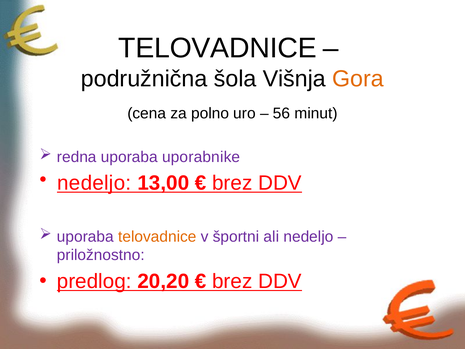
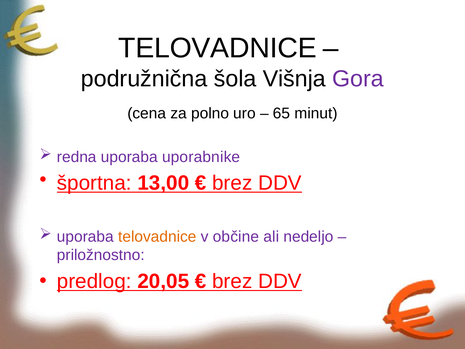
Gora colour: orange -> purple (358, 79)
56: 56 -> 65 (282, 113)
nedeljo: nedeljo -> športna (94, 183)
športni: športni -> občine (236, 236)
20,20: 20,20 -> 20,05 (163, 281)
